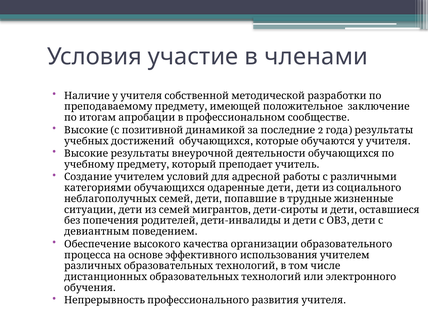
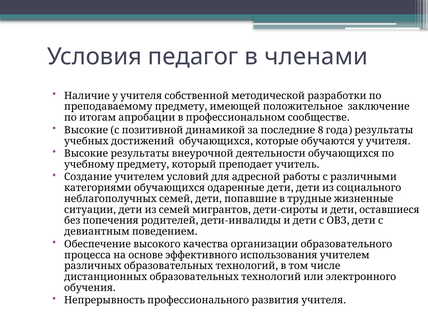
участие: участие -> педагог (193, 57)
2: 2 -> 8 (321, 130)
